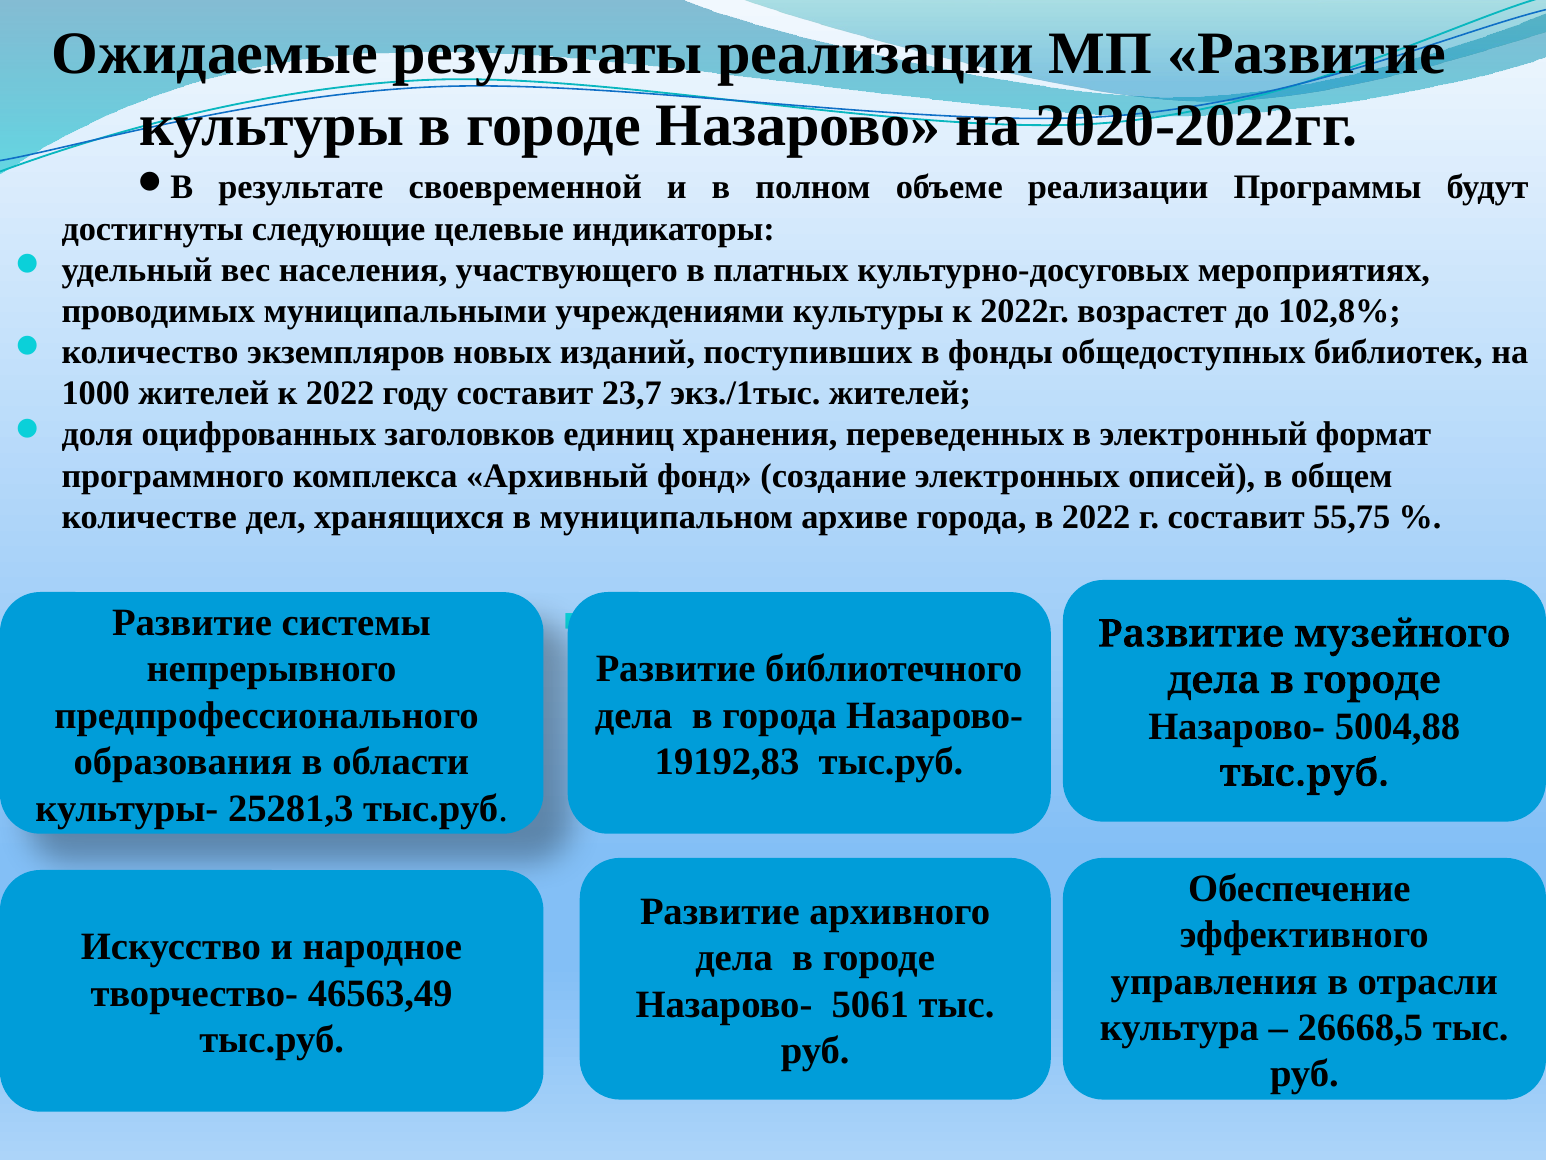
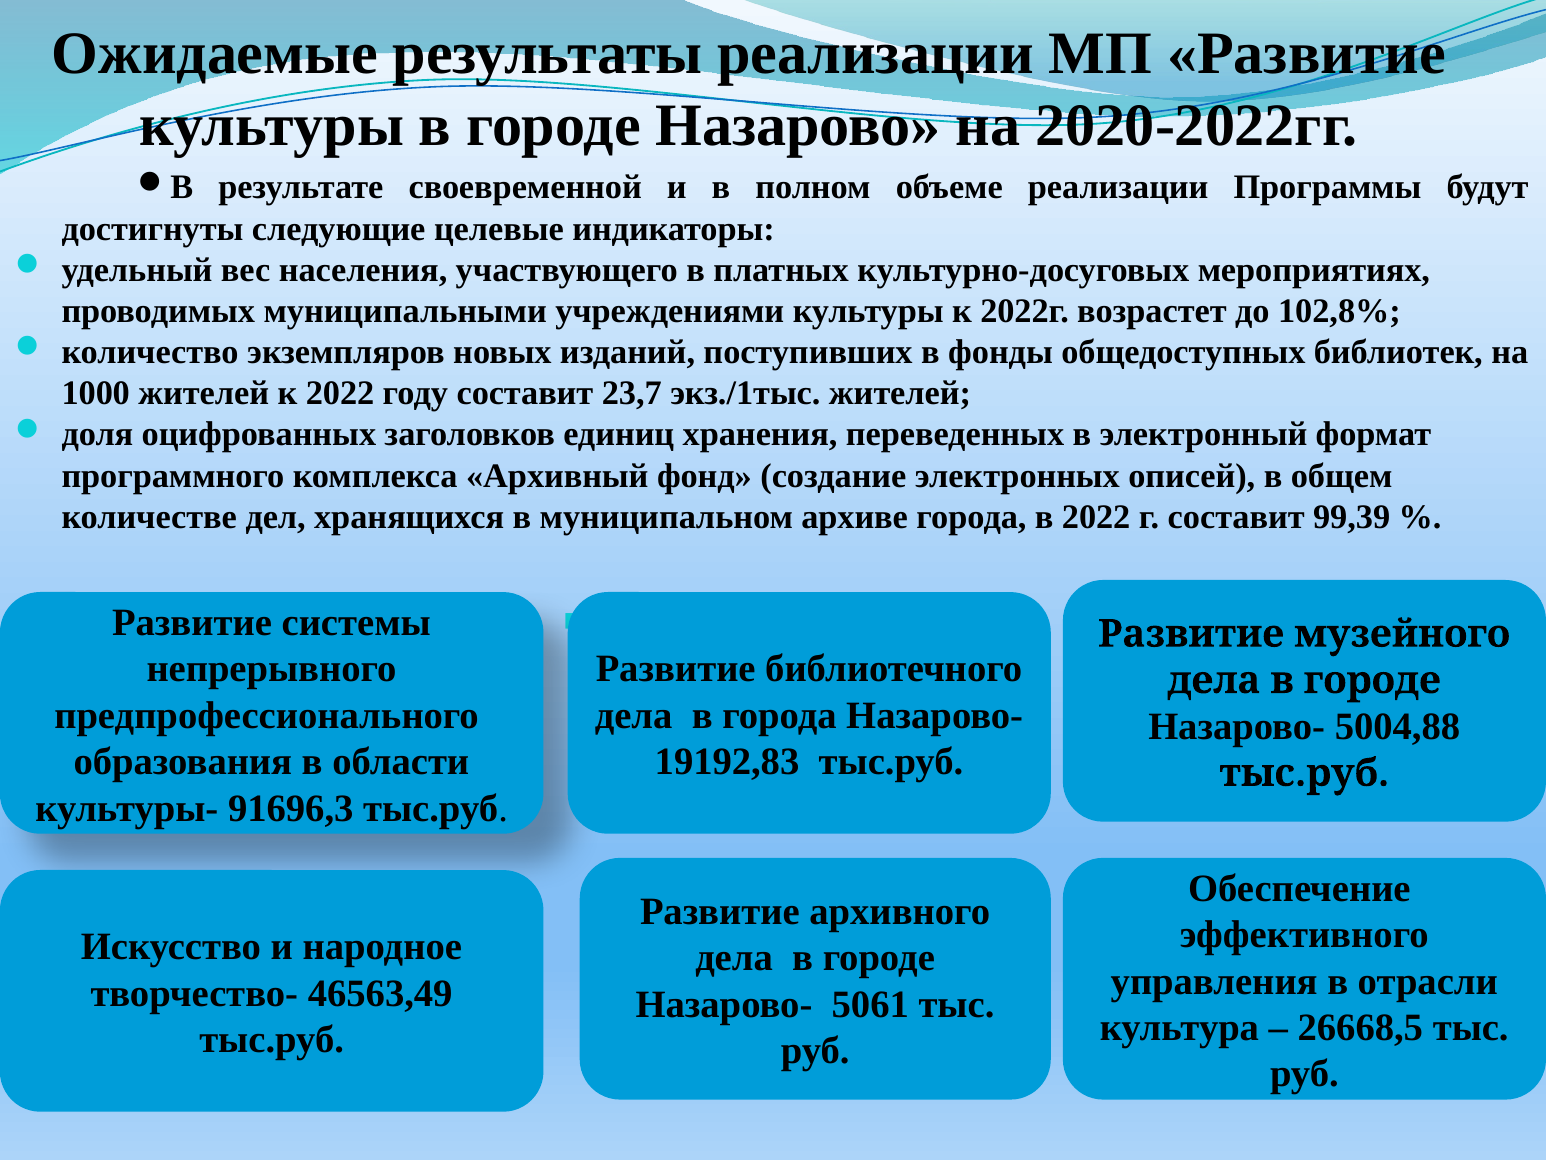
55,75: 55,75 -> 99,39 (1352, 517)
25281,3: 25281,3 -> 91696,3 (291, 808)
